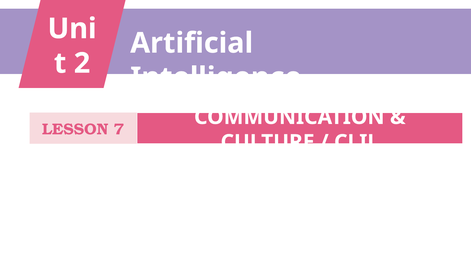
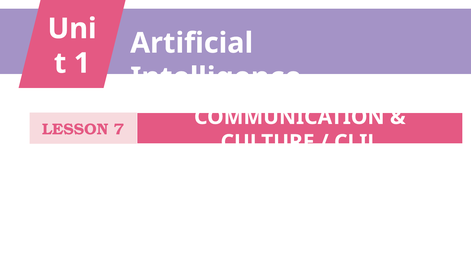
2: 2 -> 1 (82, 63)
